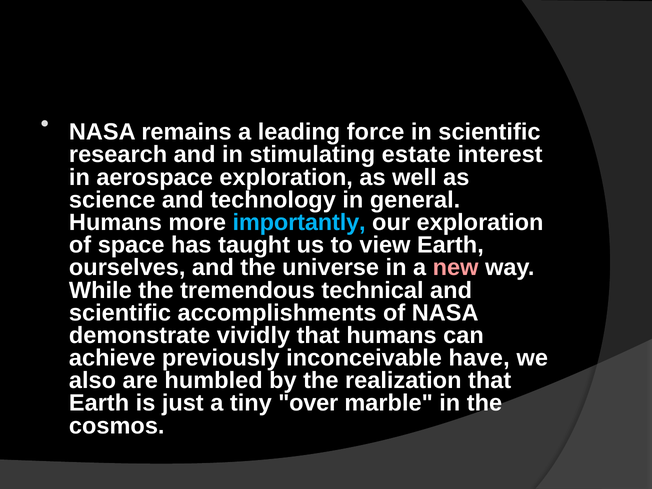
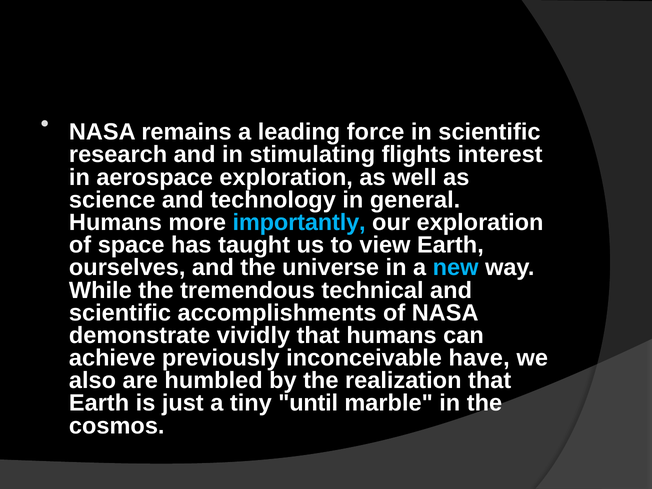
estate: estate -> flights (416, 155)
new colour: pink -> light blue (456, 268)
over: over -> until (308, 403)
